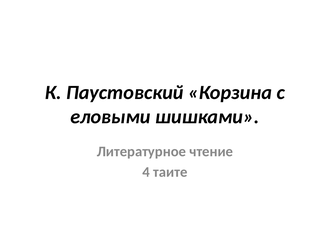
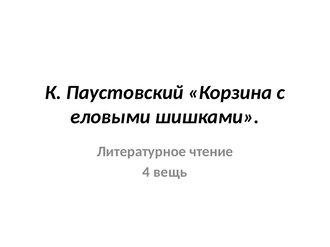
таите: таите -> вещь (170, 172)
